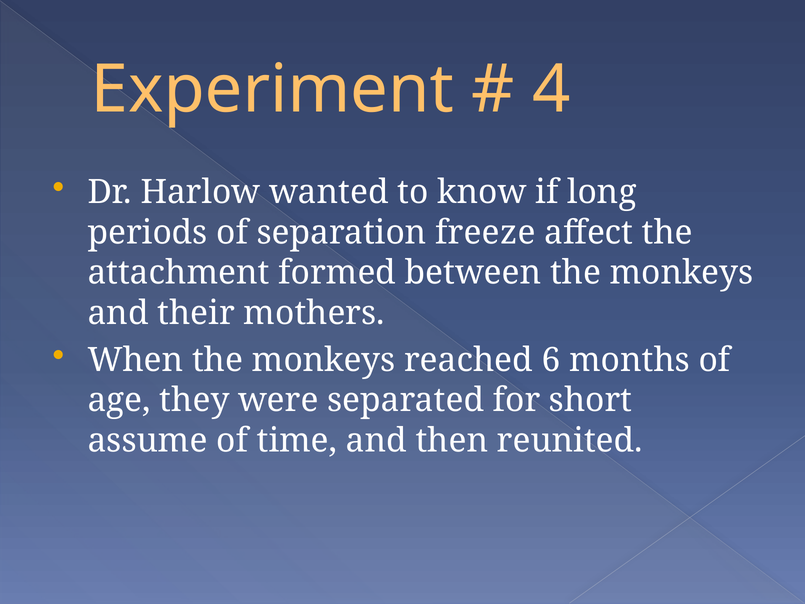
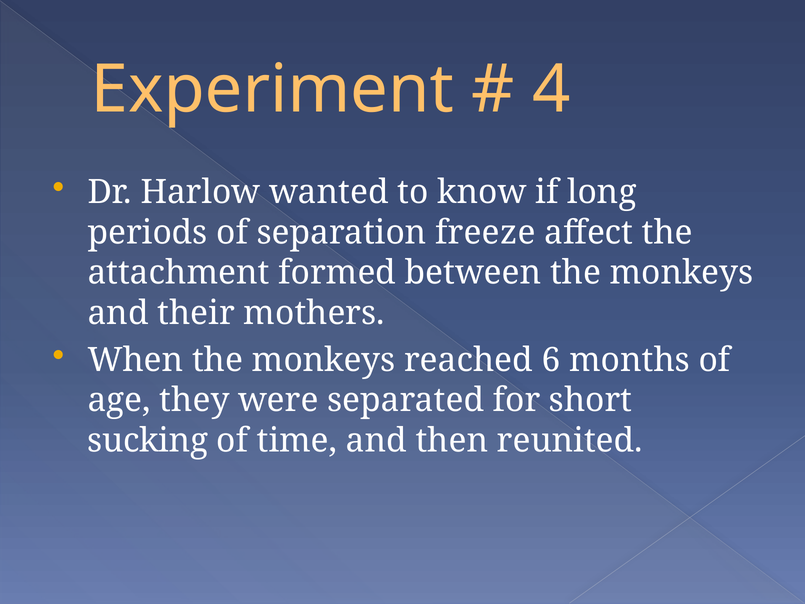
assume: assume -> sucking (148, 440)
